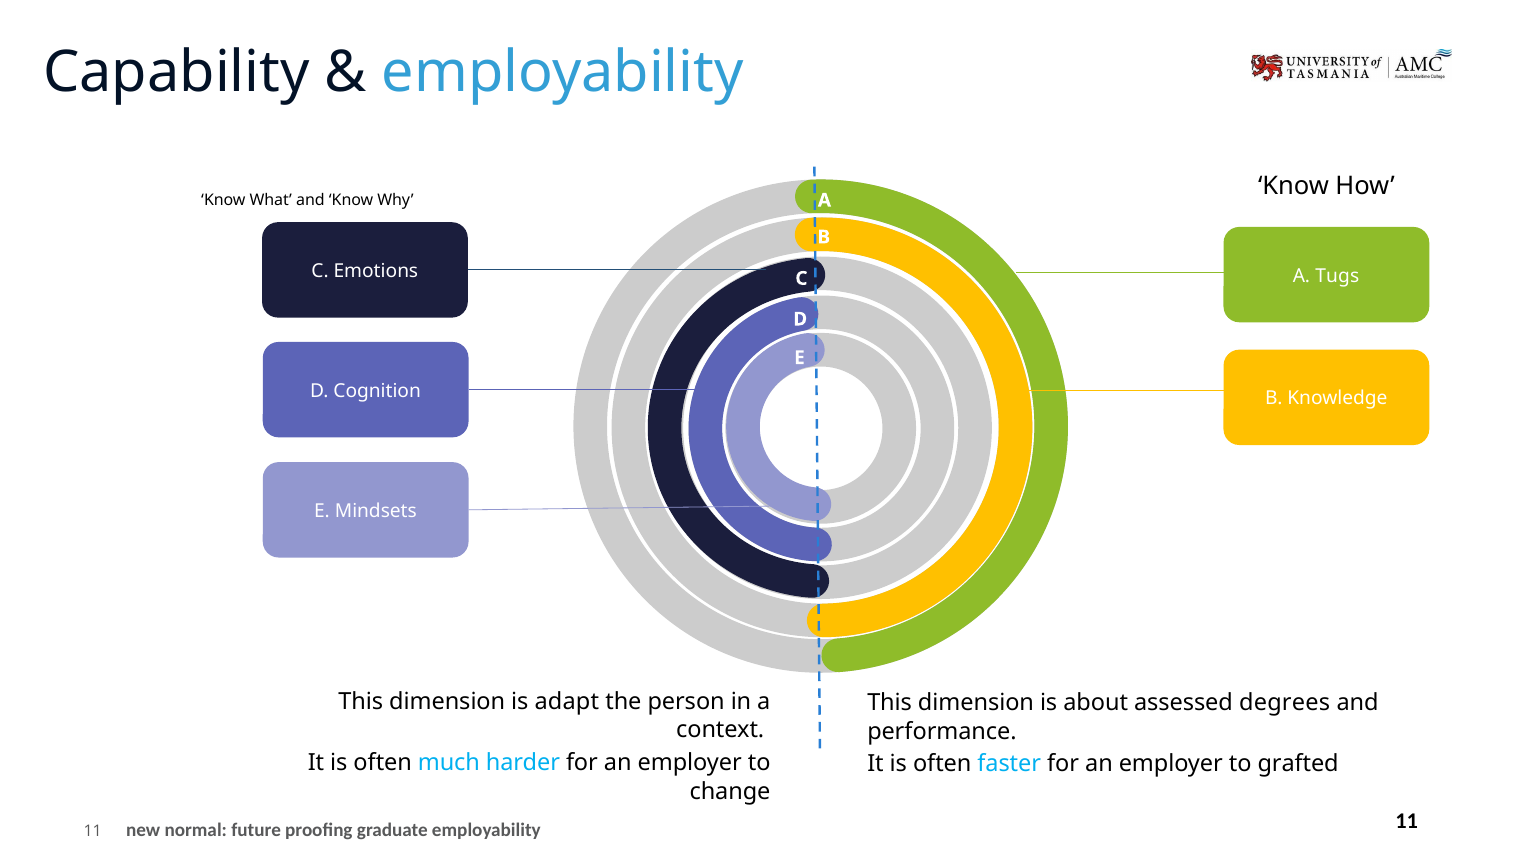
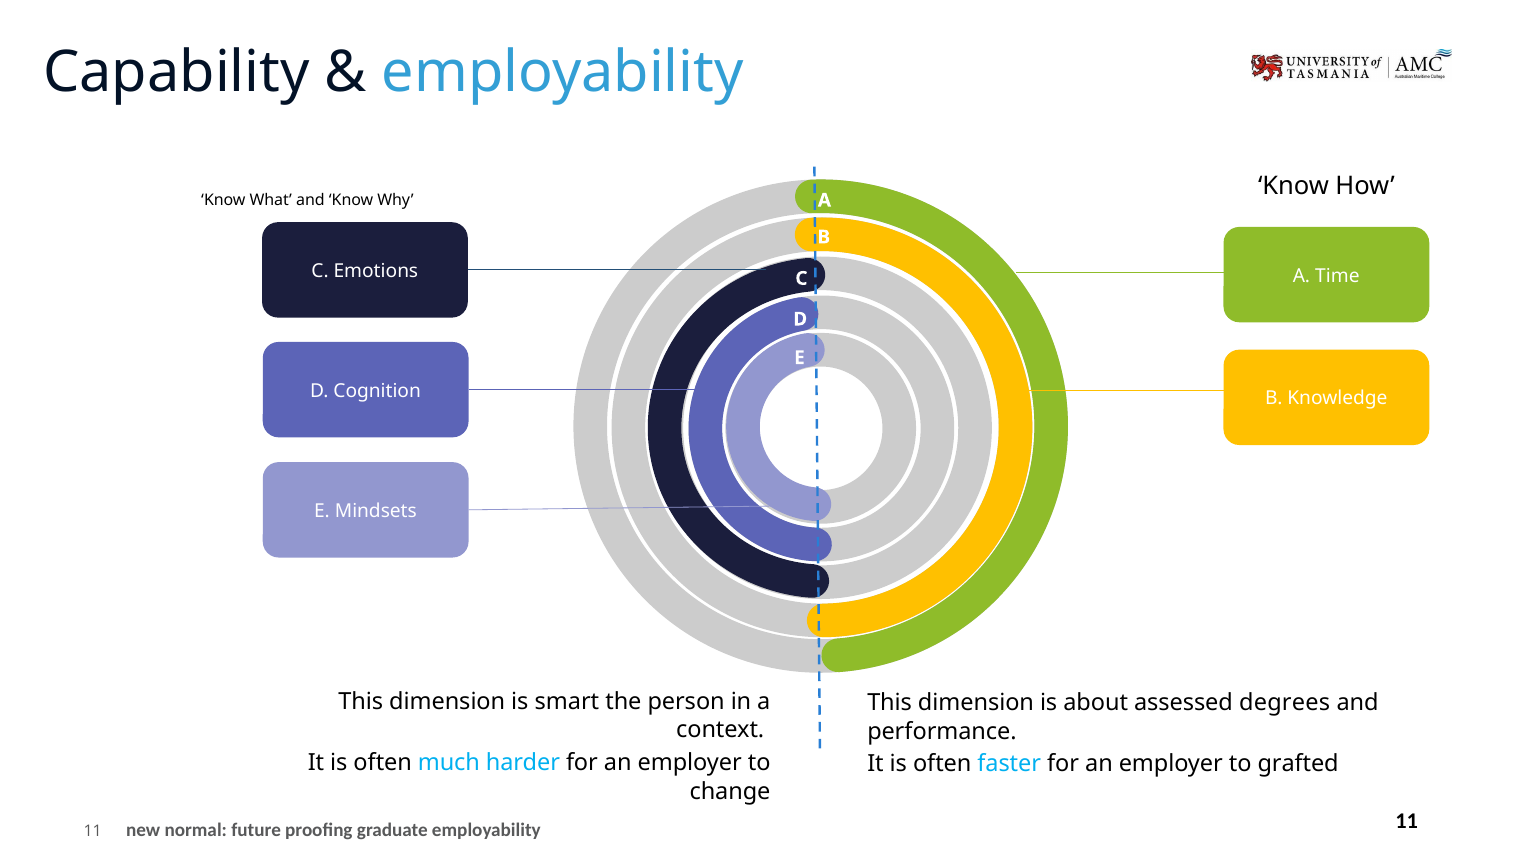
Tugs: Tugs -> Time (1337, 276)
adapt: adapt -> smart (567, 702)
